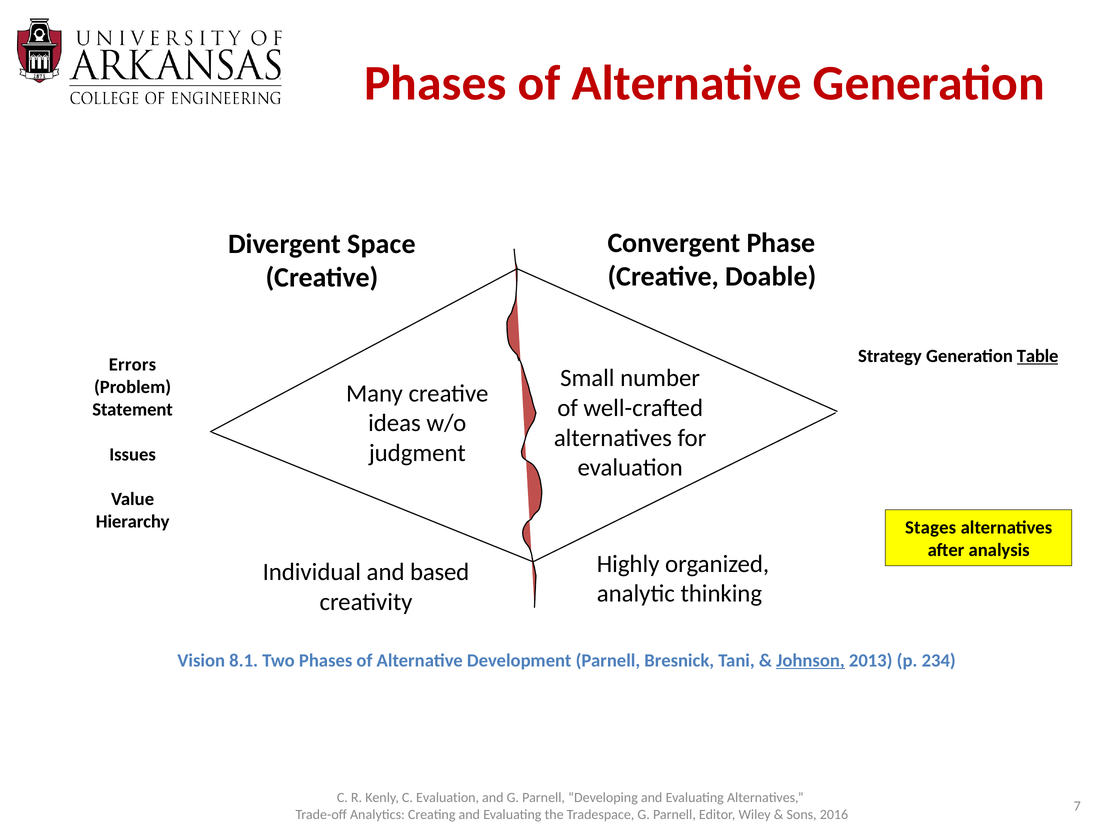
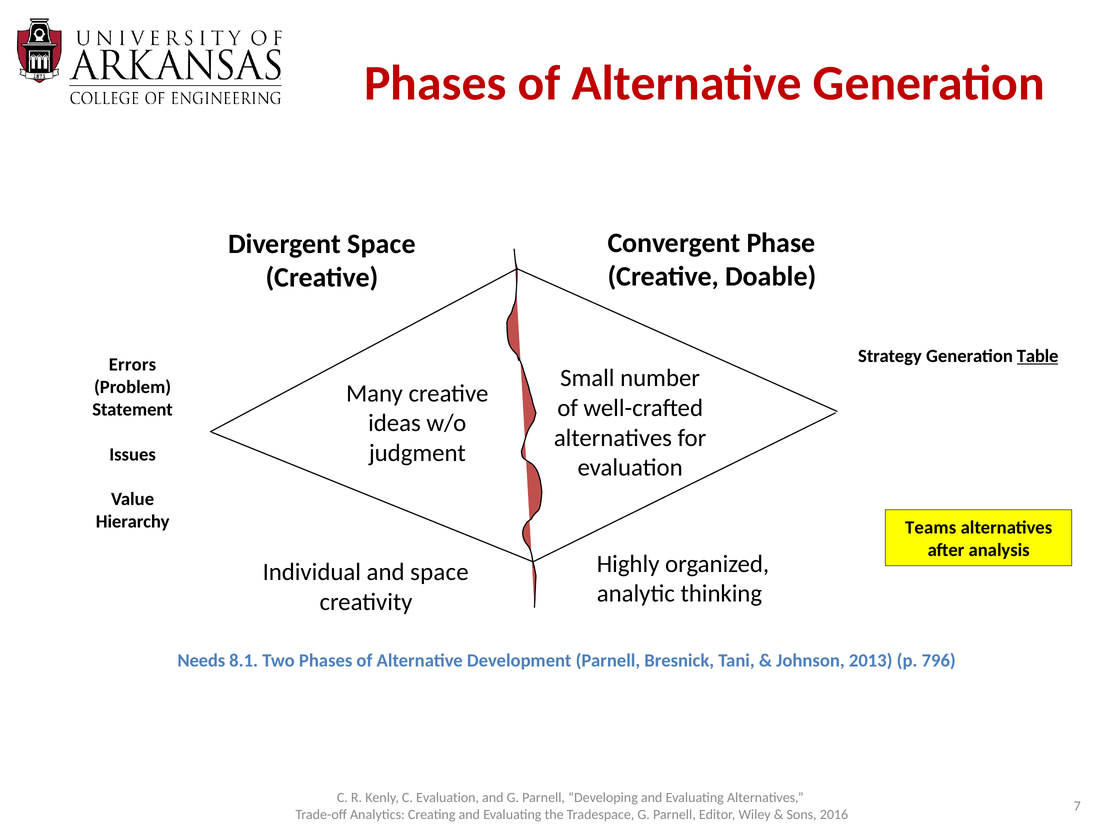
Stages: Stages -> Teams (931, 528)
and based: based -> space (439, 572)
Vision: Vision -> Needs (201, 661)
Johnson underline: present -> none (811, 661)
234: 234 -> 796 (939, 661)
